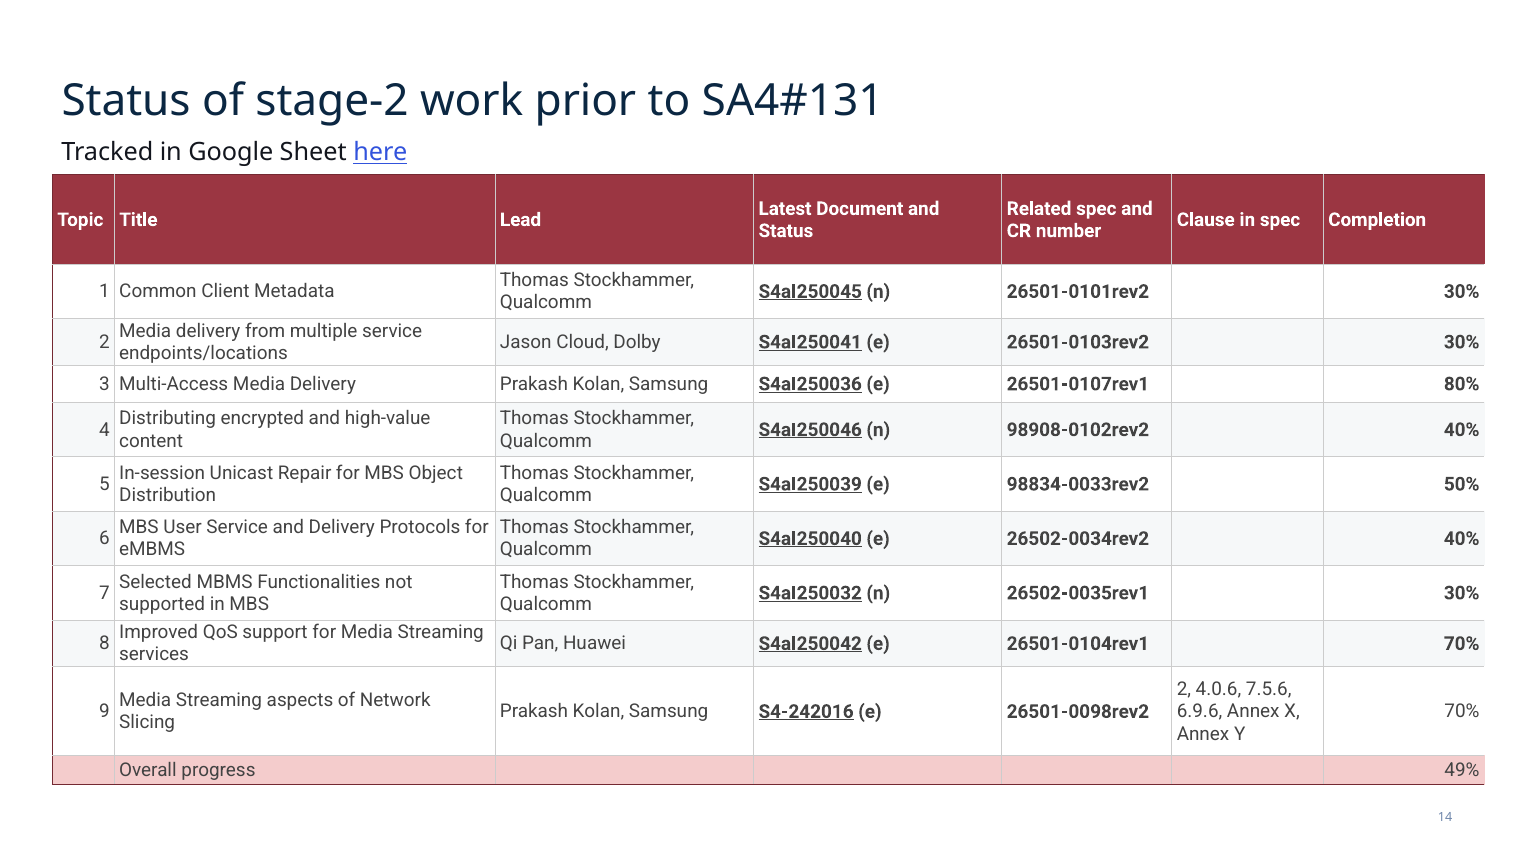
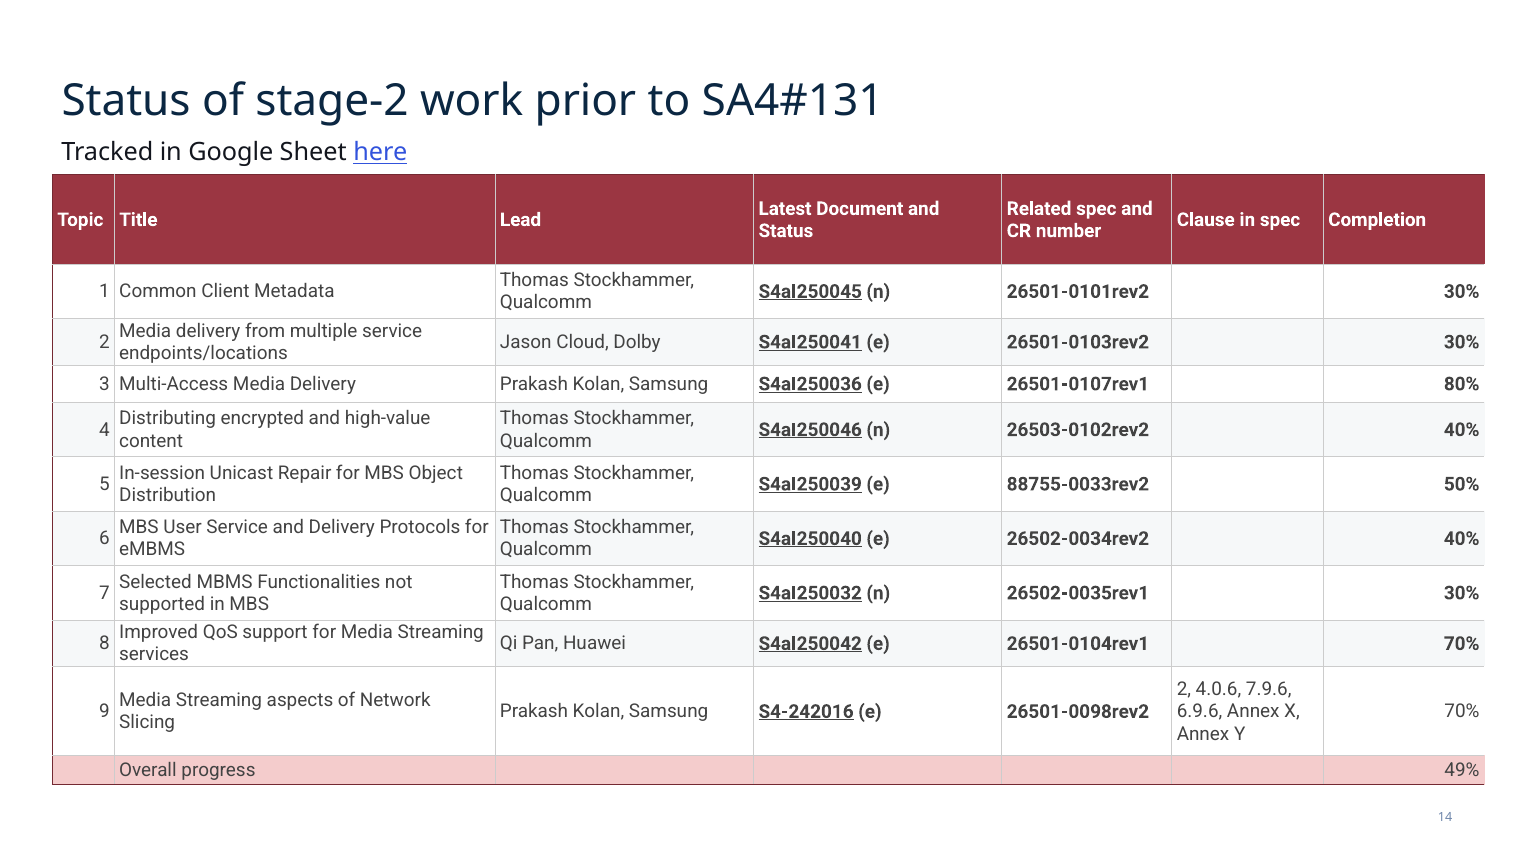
98908-0102rev2: 98908-0102rev2 -> 26503-0102rev2 (1078, 430)
98834-0033rev2: 98834-0033rev2 -> 88755-0033rev2 (1078, 484)
7.5.6: 7.5.6 -> 7.9.6 (1269, 690)
